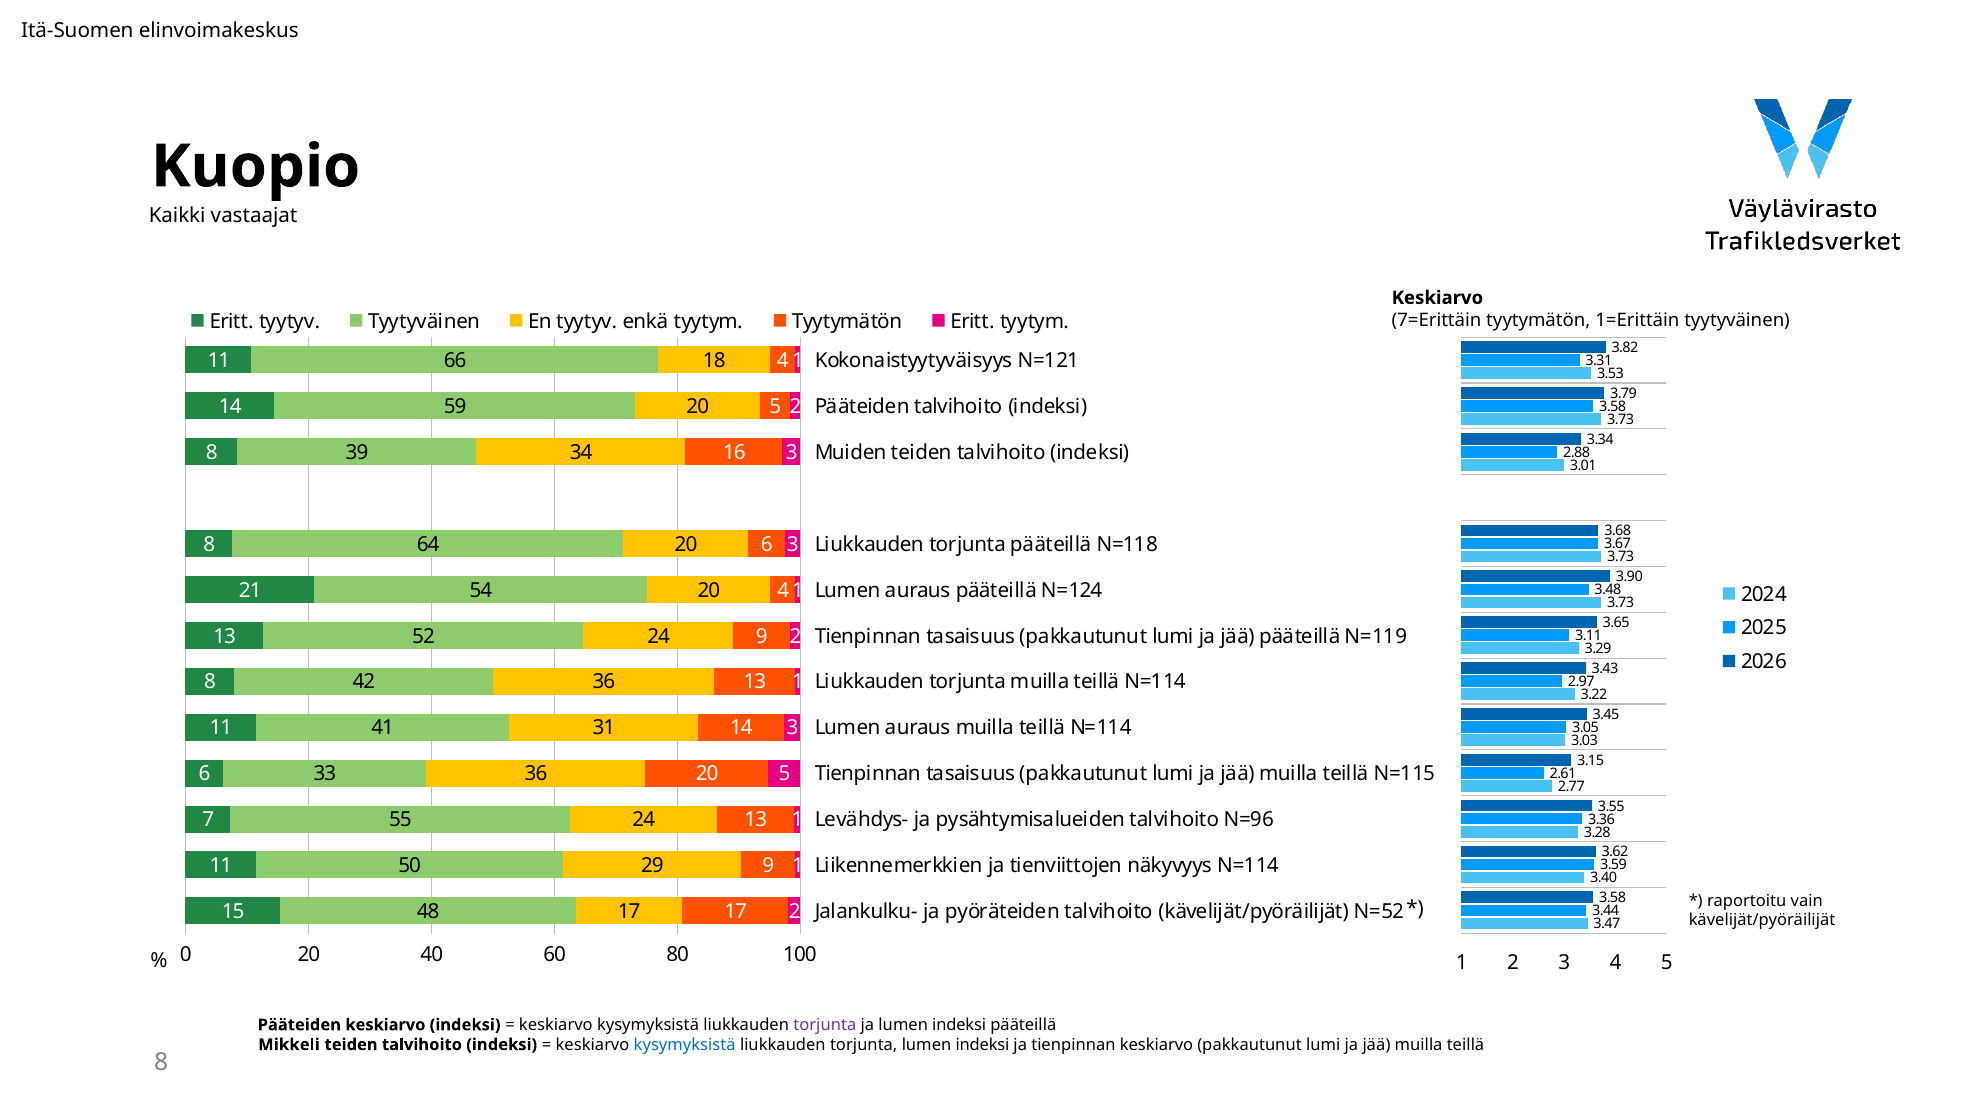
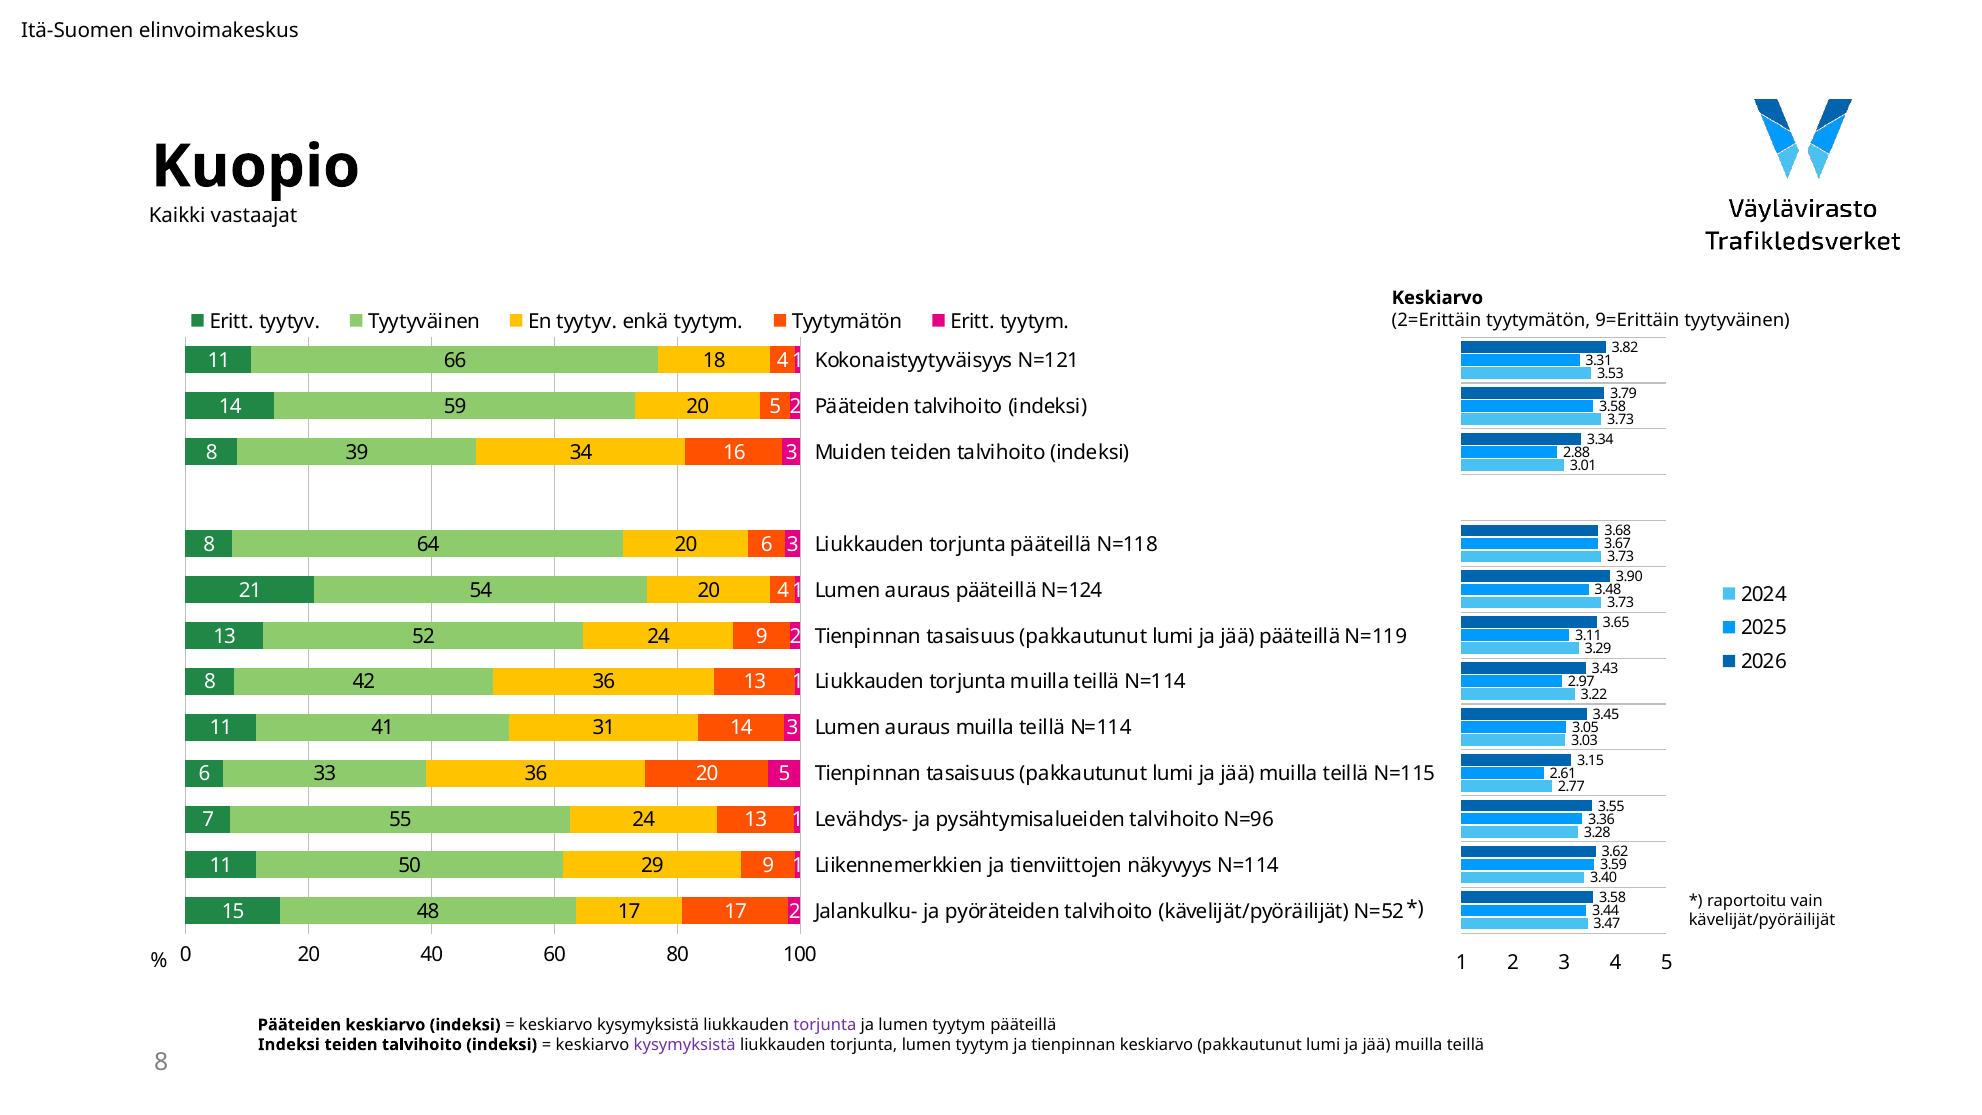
7=Erittäin: 7=Erittäin -> 2=Erittäin (1437, 320)
1=Erittäin: 1=Erittäin -> 9=Erittäin (1637, 320)
ja lumen indeksi: indeksi -> tyytym (959, 1025)
Mikkeli: Mikkeli -> Indeksi (289, 1045)
kysymyksistä colour: blue -> purple (685, 1045)
torjunta lumen indeksi: indeksi -> tyytym (982, 1045)
